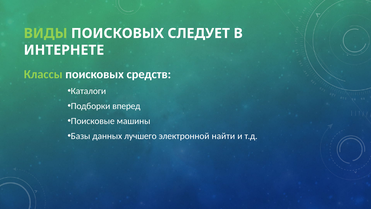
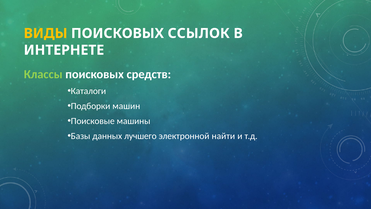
ВИДЫ colour: light green -> yellow (46, 33)
СЛЕДУЕТ: СЛЕДУЕТ -> ССЫЛОК (199, 33)
вперед: вперед -> машин (126, 106)
